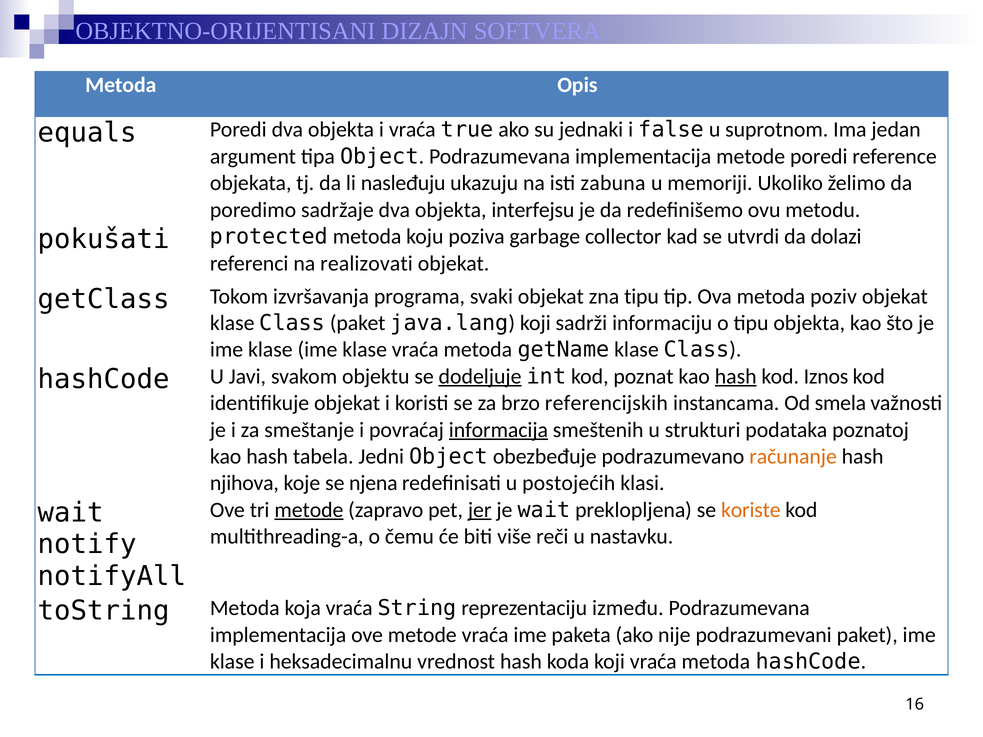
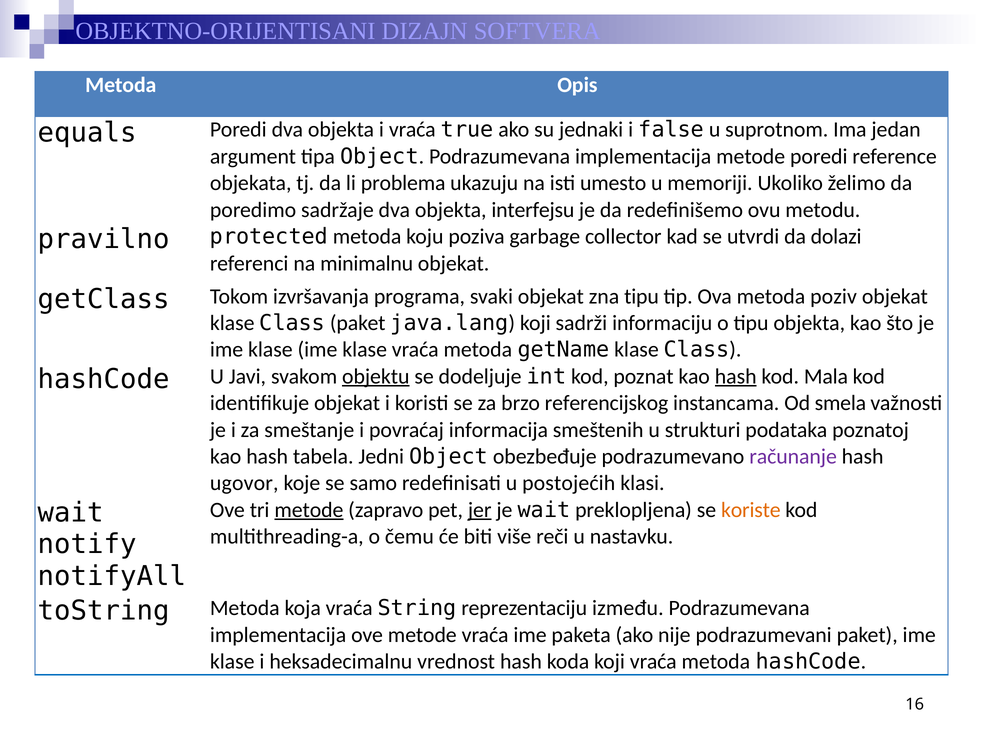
nasleđuju: nasleđuju -> problema (403, 183)
zabuna: zabuna -> umesto (613, 183)
pokušati: pokušati -> pravilno (104, 239)
realizovati: realizovati -> minimalnu (367, 263)
objektu underline: none -> present (376, 377)
dodeljuje underline: present -> none (480, 377)
Iznos: Iznos -> Mala (826, 377)
referencijskih: referencijskih -> referencijskog (607, 403)
informacija underline: present -> none (498, 430)
računanje colour: orange -> purple (793, 457)
njihova: njihova -> ugovor (244, 483)
njena: njena -> samo (373, 483)
